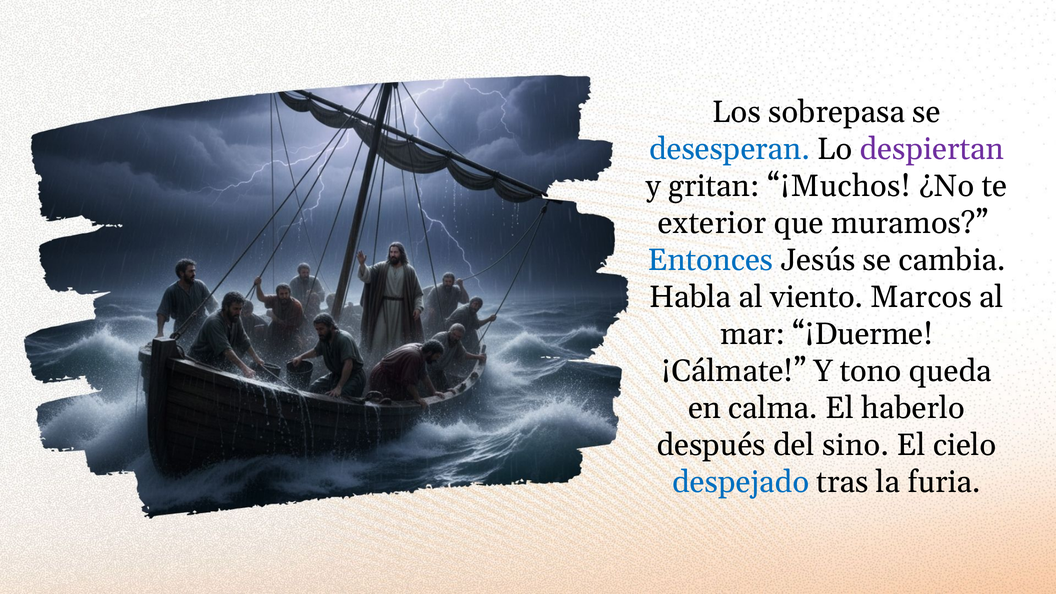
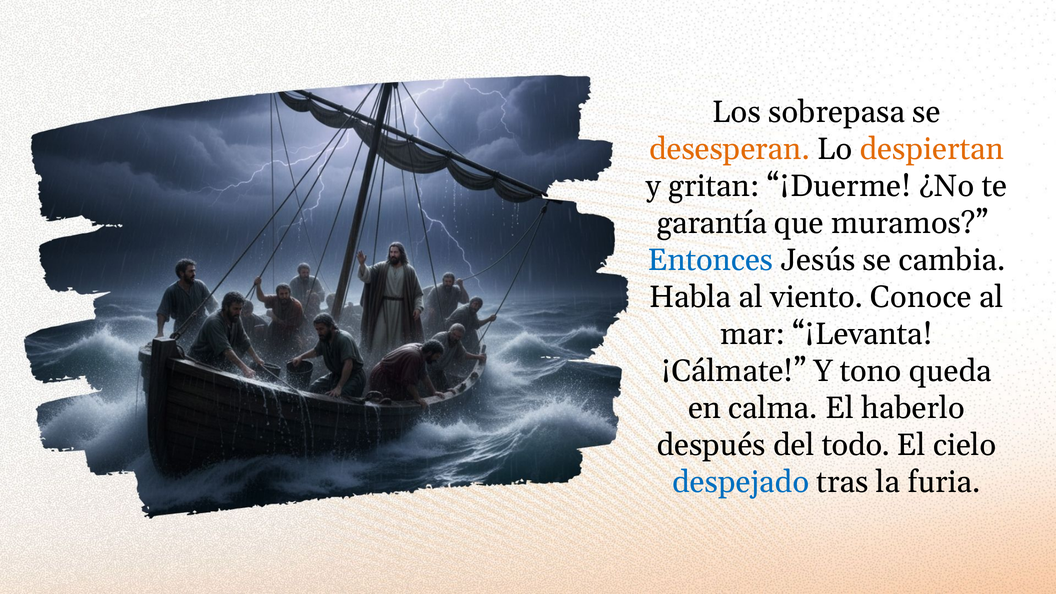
desesperan colour: blue -> orange (729, 149)
despiertan colour: purple -> orange (932, 149)
¡Muchos: ¡Muchos -> ¡Duerme (839, 186)
exterior: exterior -> garantía (712, 223)
Marcos: Marcos -> Conoce (921, 297)
¡Duerme: ¡Duerme -> ¡Levanta (863, 334)
sino: sino -> todo (856, 445)
